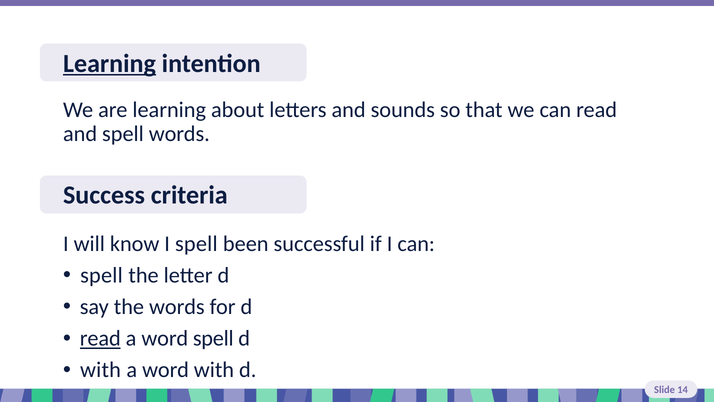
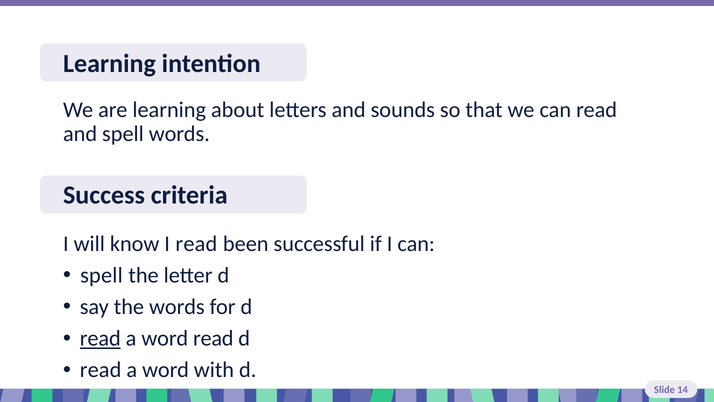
Learning underline: present -> none (109, 64)
I spell: spell -> read (196, 244)
word spell: spell -> read (213, 338)
with: with -> read (101, 370)
